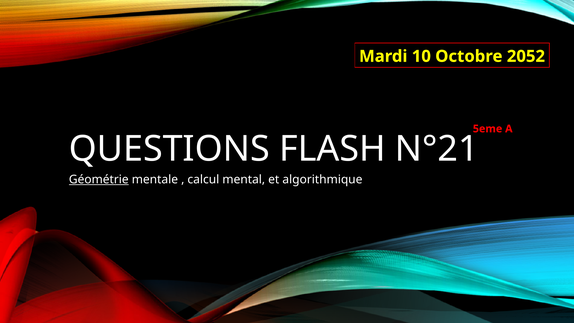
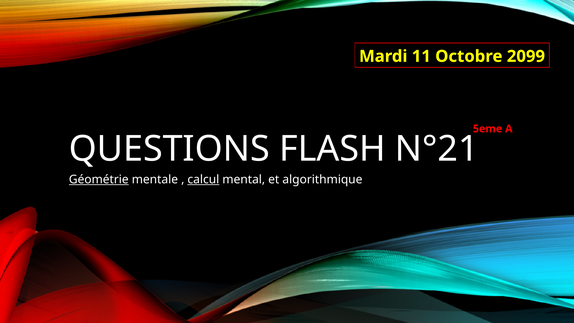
10: 10 -> 11 (421, 56)
2052: 2052 -> 2099 (526, 56)
calcul underline: none -> present (203, 180)
